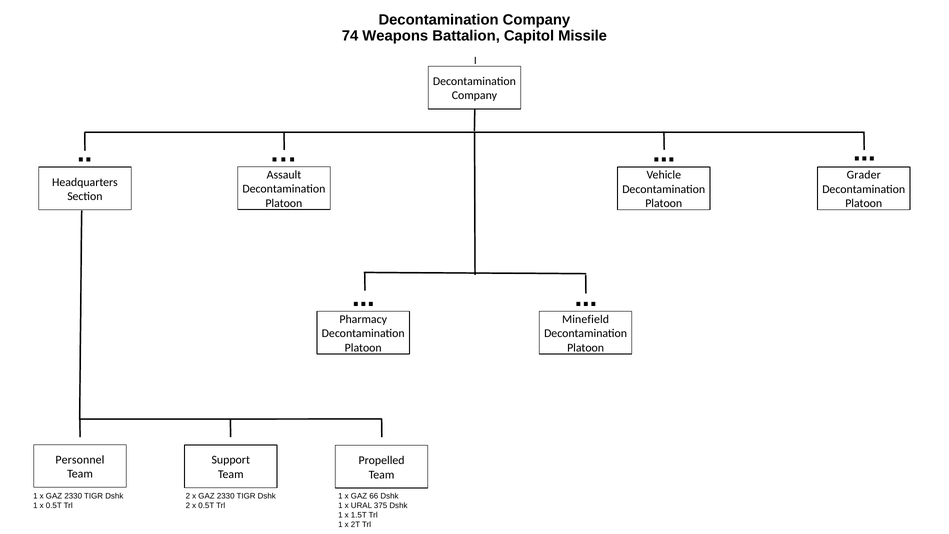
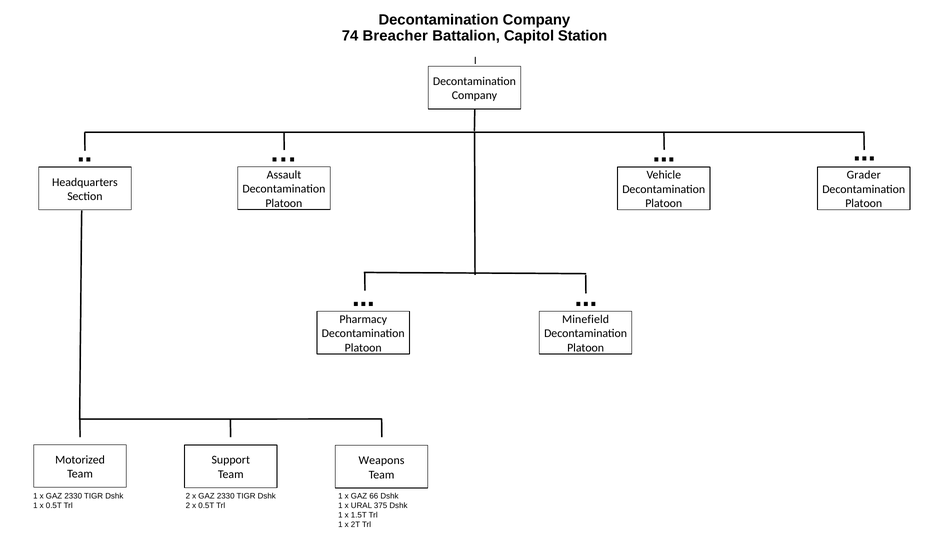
Weapons: Weapons -> Breacher (395, 36)
Missile: Missile -> Station (583, 36)
Personnel: Personnel -> Motorized (80, 460)
Propelled: Propelled -> Weapons (381, 460)
